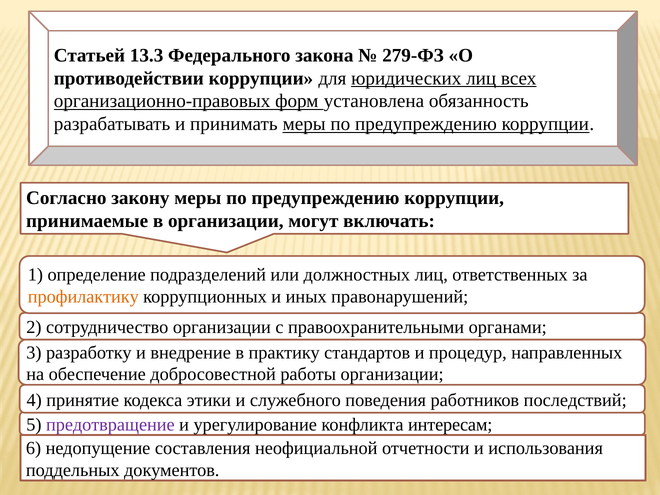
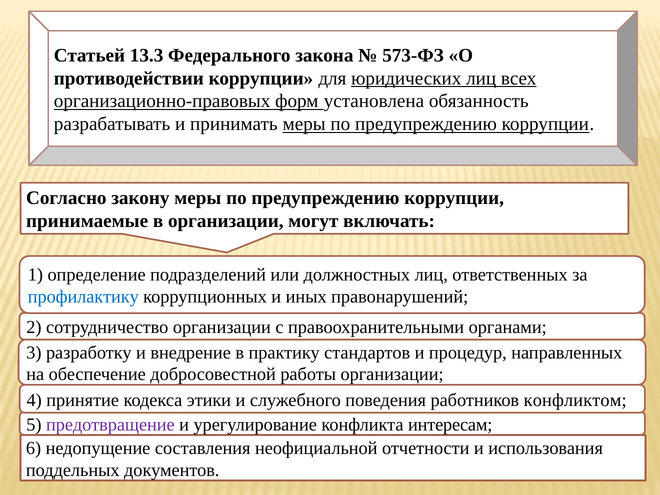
279-ФЗ: 279-ФЗ -> 573-ФЗ (413, 55)
профилактику colour: orange -> blue (83, 297)
последствий: последствий -> конфликтом (575, 400)
